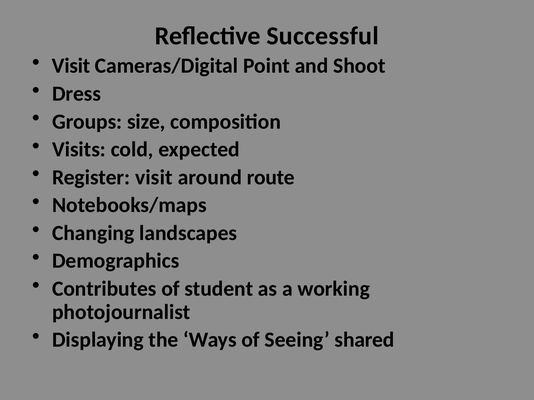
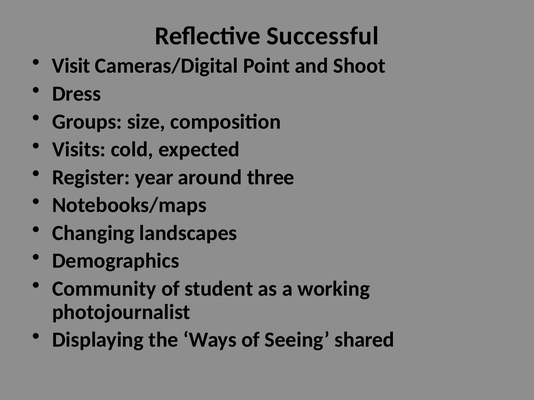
Register visit: visit -> year (154, 178)
route: route -> three (271, 178)
Contributes: Contributes -> Community (104, 289)
